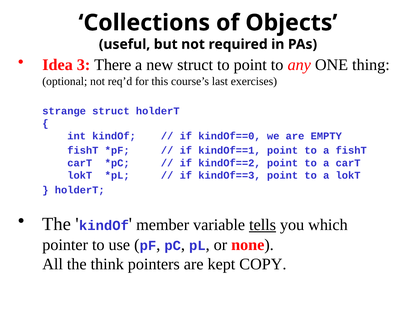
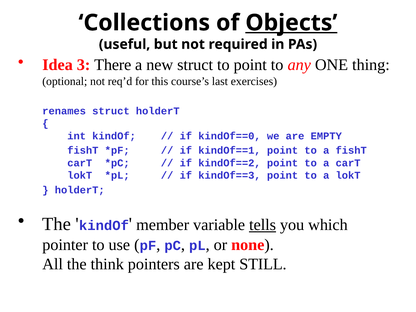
Objects underline: none -> present (291, 23)
strange: strange -> renames (64, 111)
COPY: COPY -> STILL (263, 264)
